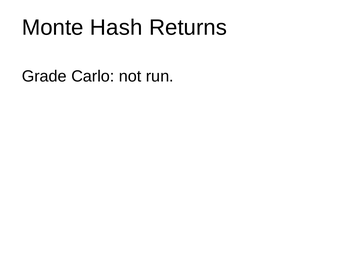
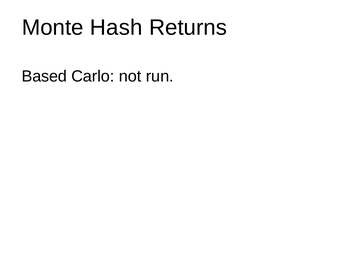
Grade: Grade -> Based (44, 76)
